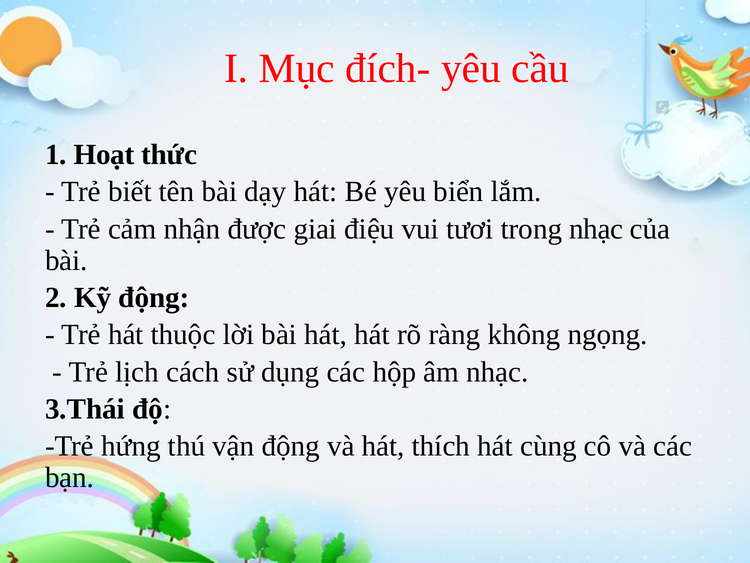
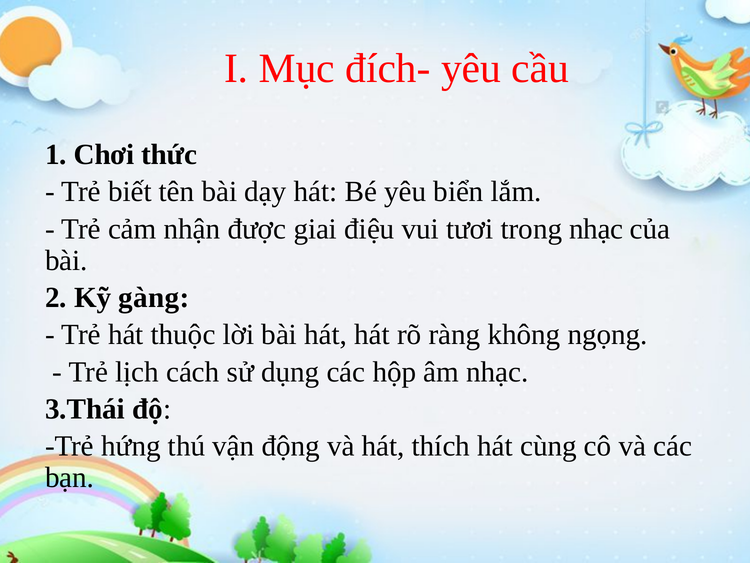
Hoạt: Hoạt -> Chơi (104, 155)
Kỹ động: động -> gàng (154, 297)
